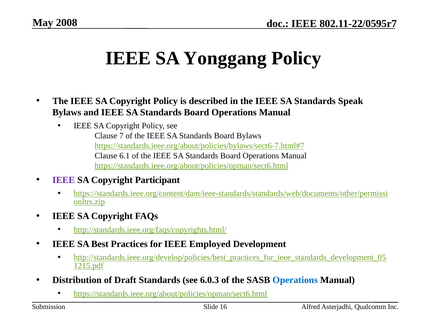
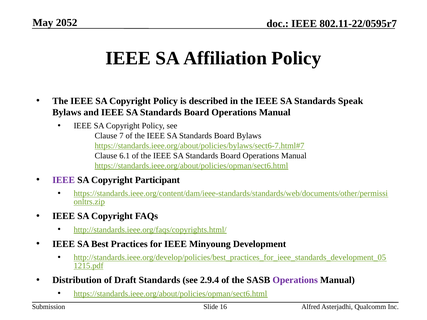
2008: 2008 -> 2052 (67, 23)
Yonggang: Yonggang -> Affiliation (225, 58)
Employed: Employed -> Minyoung (210, 244)
6.0.3: 6.0.3 -> 2.9.4 (210, 280)
Operations colour: blue -> purple (295, 280)
